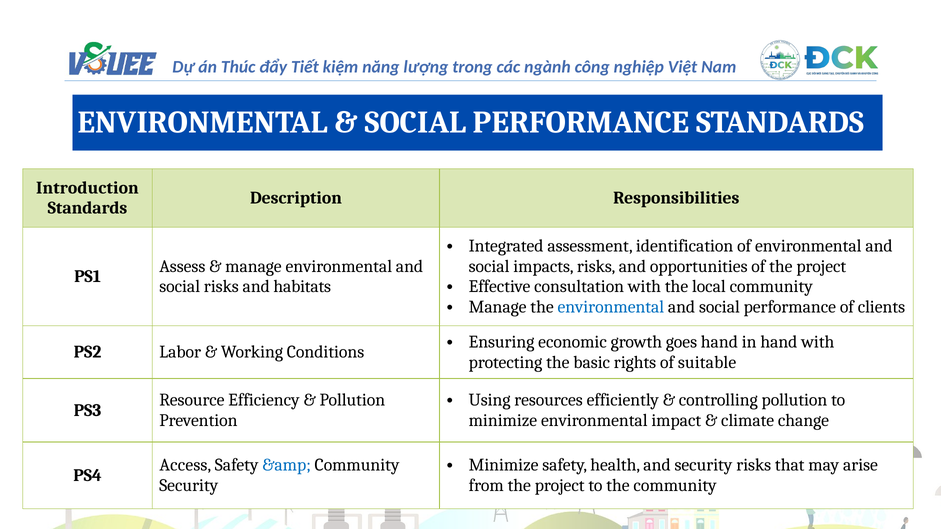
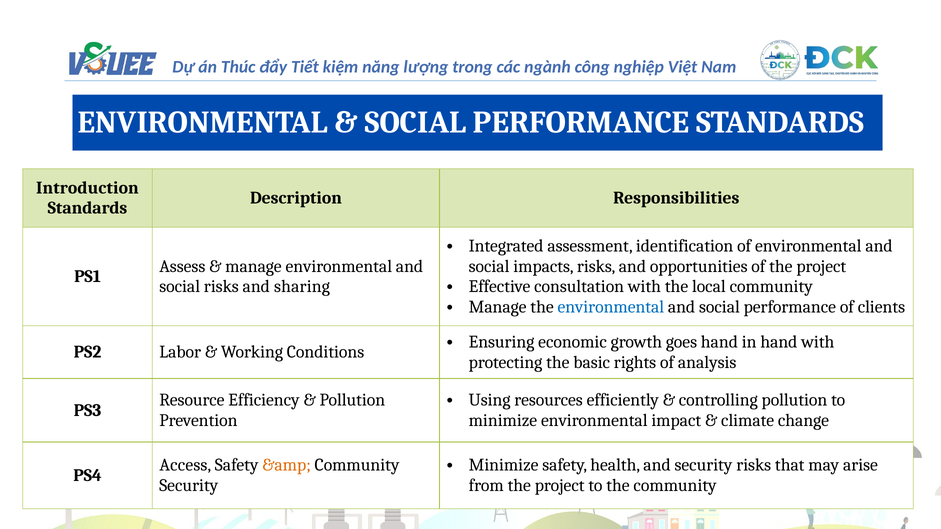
habitats: habitats -> sharing (302, 287)
suitable: suitable -> analysis (707, 362)
&amp colour: blue -> orange (287, 465)
